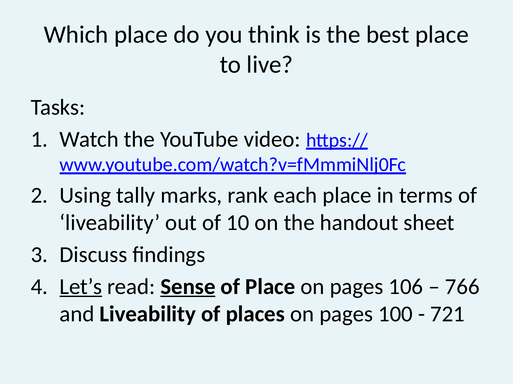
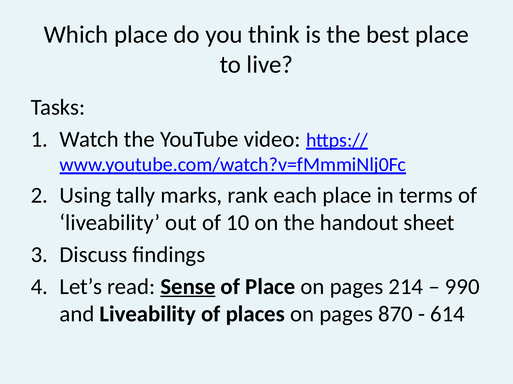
Let’s underline: present -> none (81, 287)
106: 106 -> 214 (406, 287)
766: 766 -> 990 (462, 287)
100: 100 -> 870 (396, 314)
721: 721 -> 614 (448, 314)
